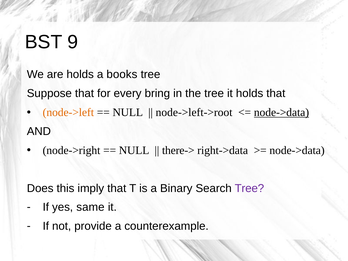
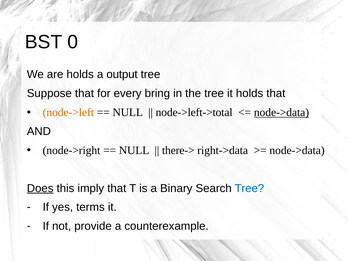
9: 9 -> 0 (73, 42)
books: books -> output (122, 74)
node->left->root: node->left->root -> node->left->total (194, 112)
Does underline: none -> present (40, 188)
Tree colour: purple -> blue (249, 188)
same: same -> terms (90, 207)
